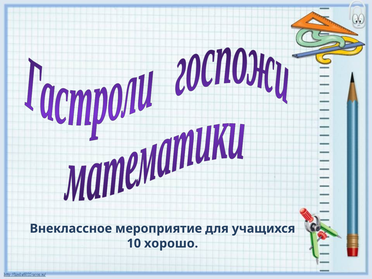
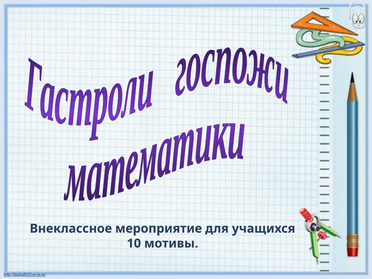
хорошо: хорошо -> мотивы (171, 243)
